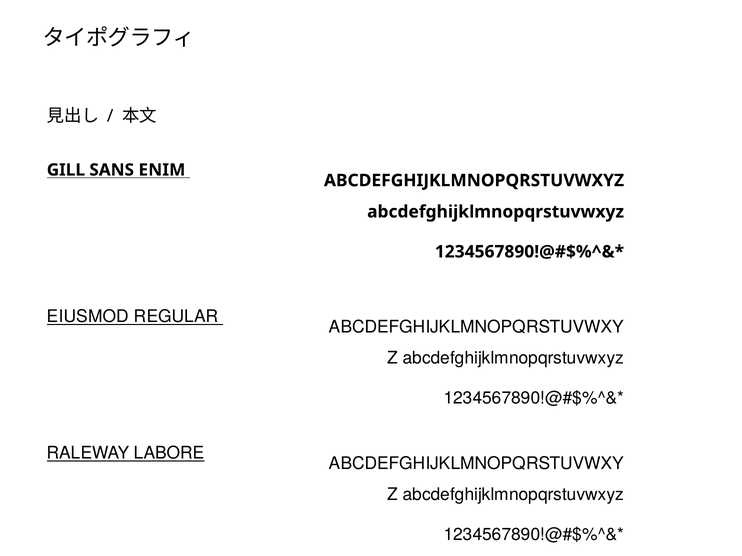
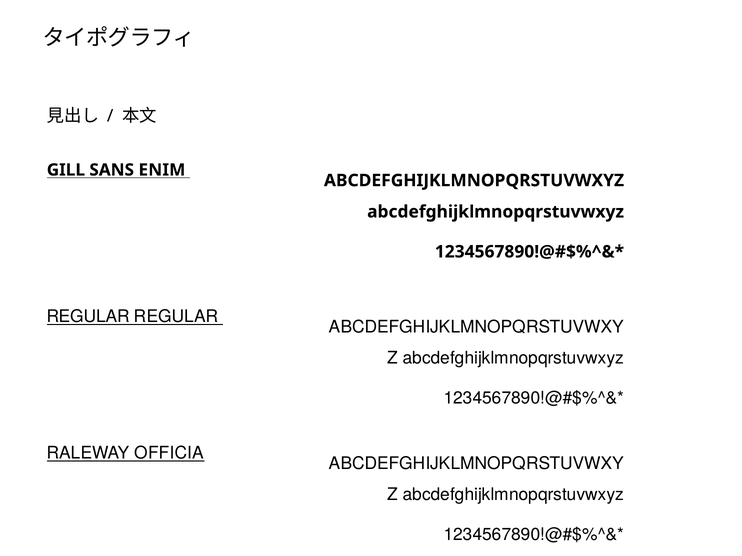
EIUSMOD: EIUSMOD -> REGULAR (88, 317)
LABORE: LABORE -> OFFICIA (169, 453)
